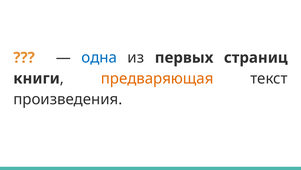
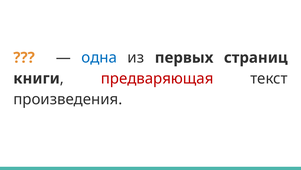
предваряющая colour: orange -> red (157, 78)
